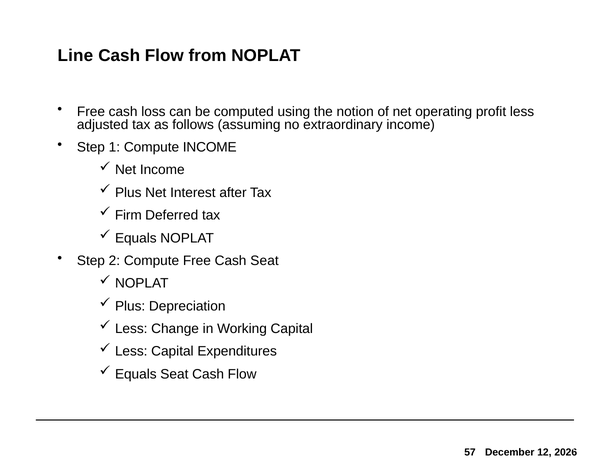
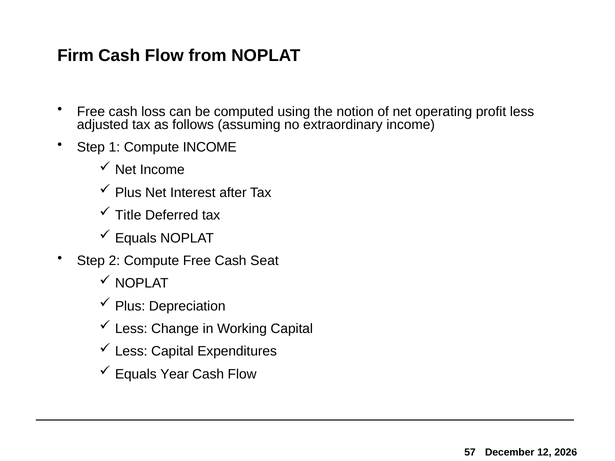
Line: Line -> Firm (76, 56)
Firm: Firm -> Title (128, 215)
Equals Seat: Seat -> Year (174, 374)
